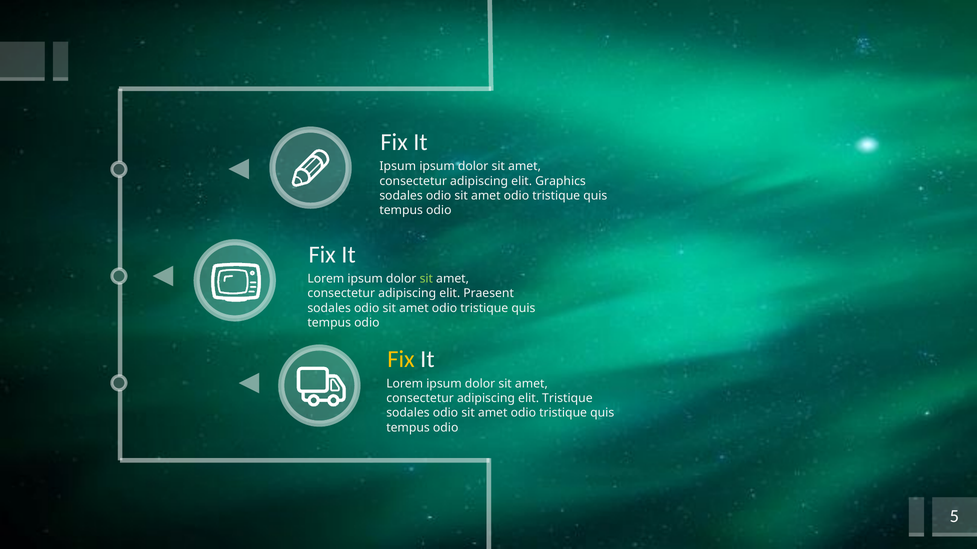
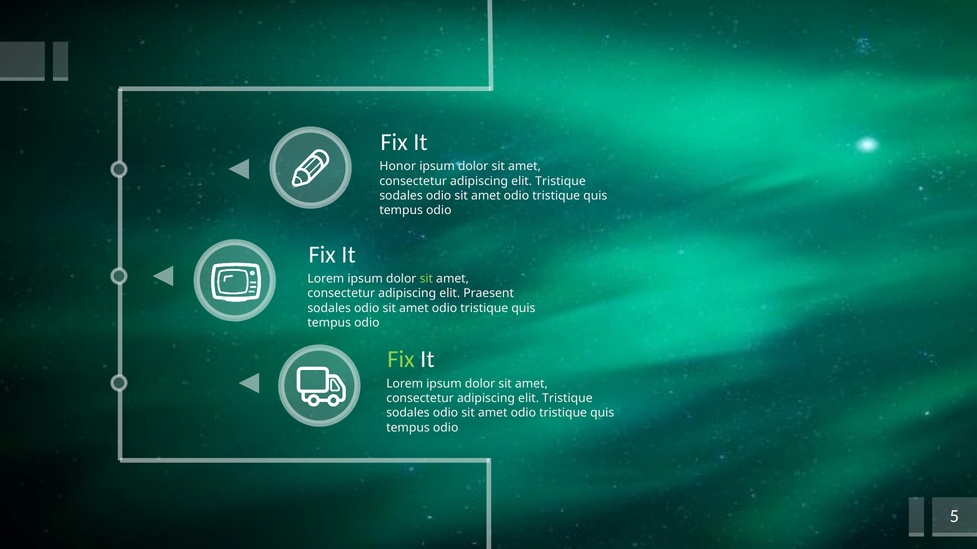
Ipsum: Ipsum -> Honor (398, 167)
Graphics: Graphics -> Tristique (561, 181)
Fix colour: yellow -> light green (401, 360)
